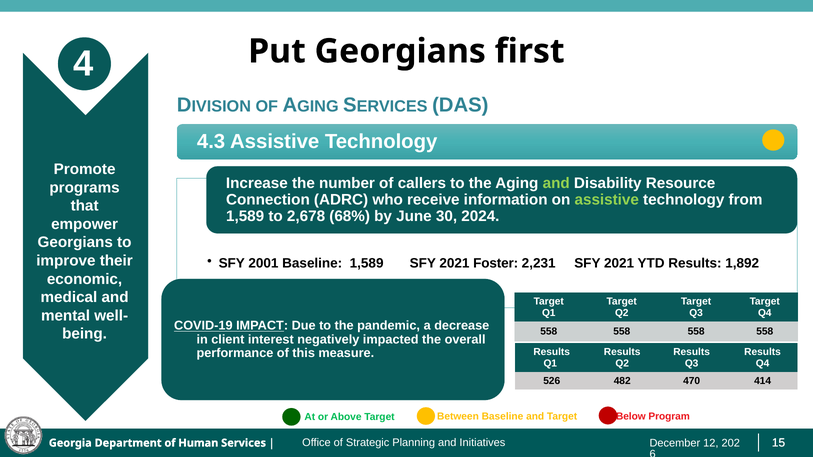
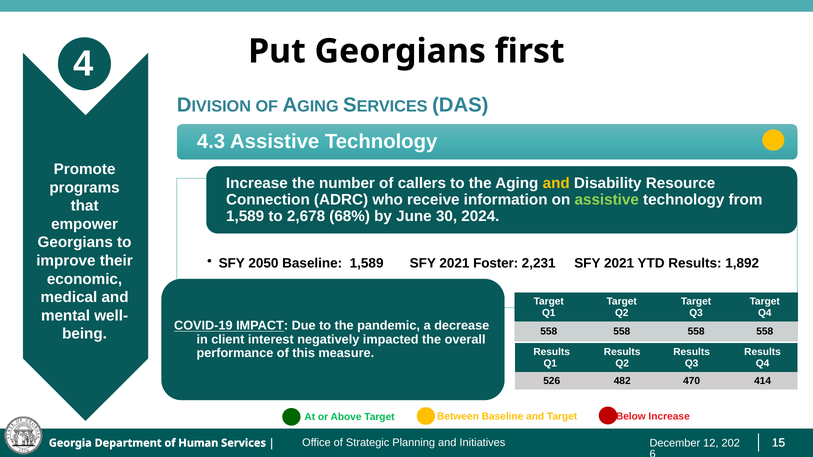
and colour: light green -> yellow (556, 183)
2001: 2001 -> 2050 (263, 264)
Below Program: Program -> Increase (669, 417)
